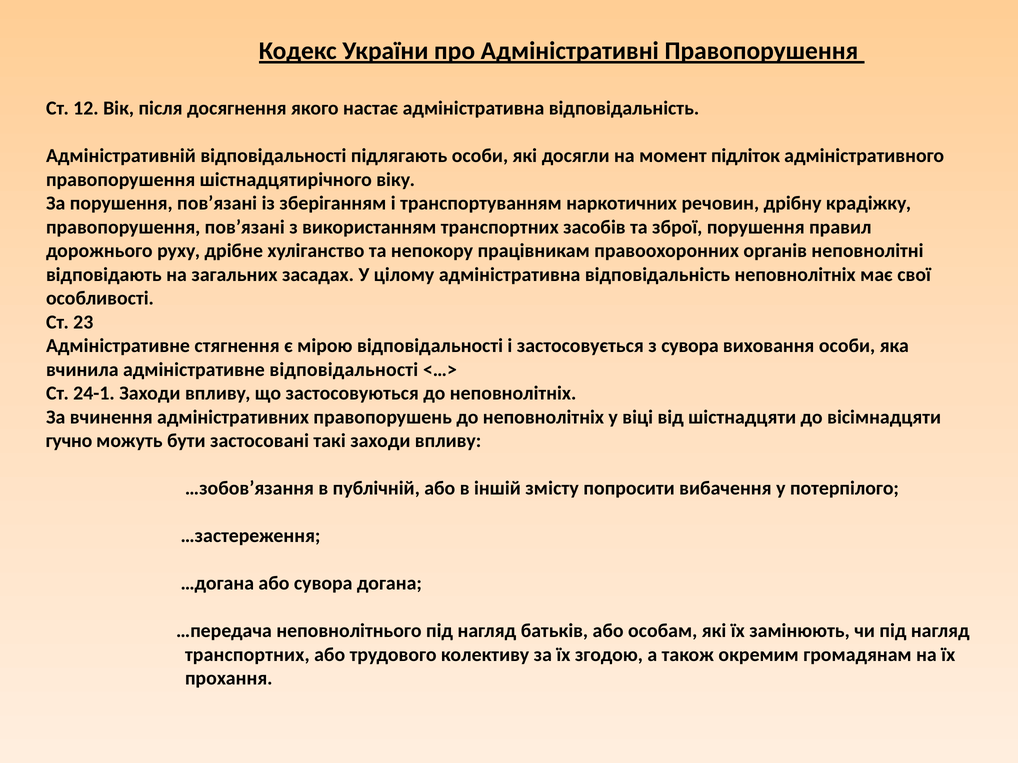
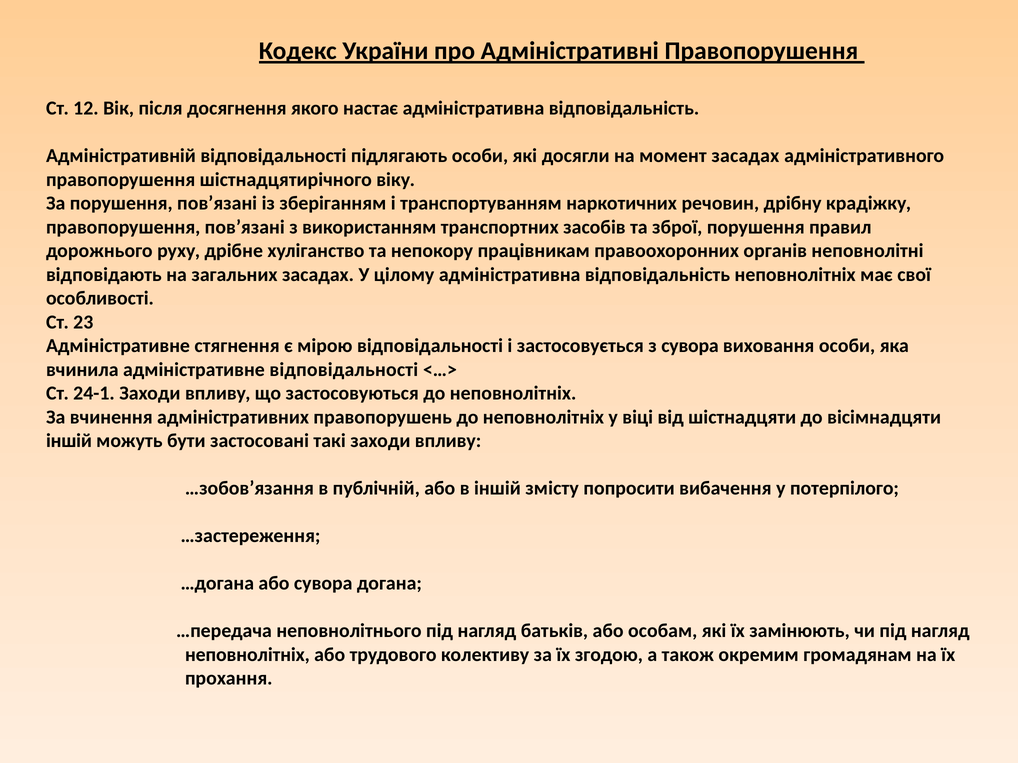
момент підліток: підліток -> засадах (745, 156)
гучно: гучно -> іншій (69, 441)
транспортних: транспортних -> неповнолітніх (247, 655)
